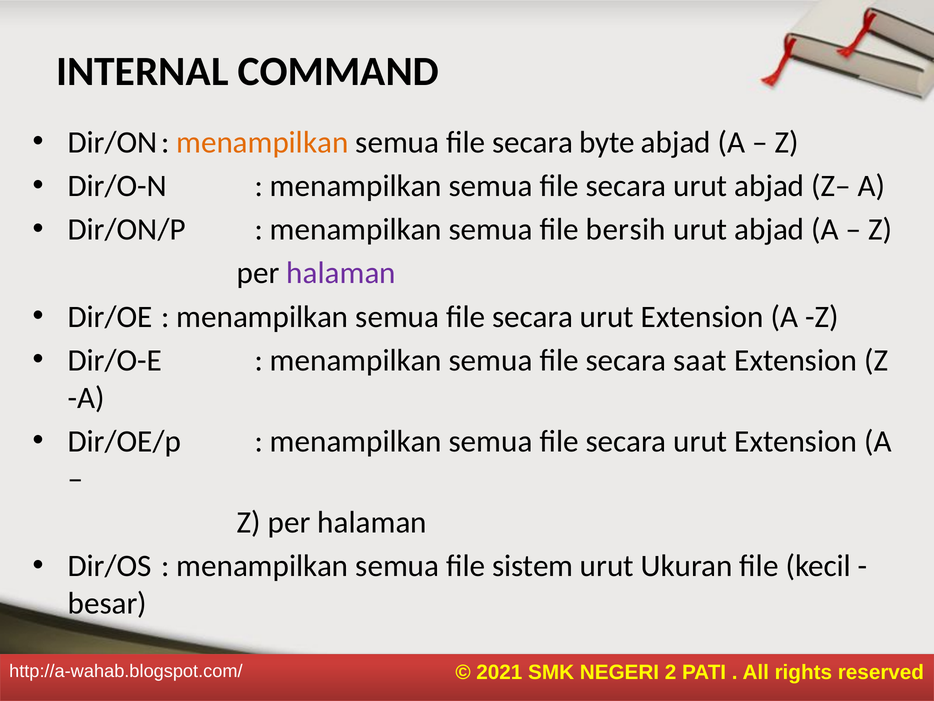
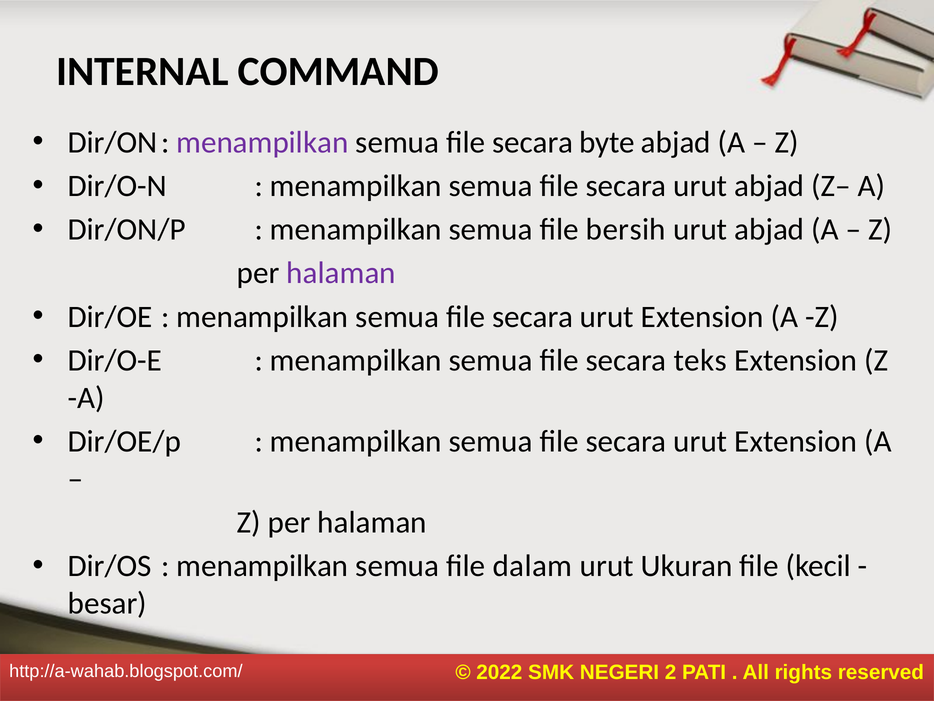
menampilkan colour: orange -> purple (262, 142)
saat: saat -> teks (700, 360)
sistem: sistem -> dalam (532, 566)
2021: 2021 -> 2022 (499, 672)
